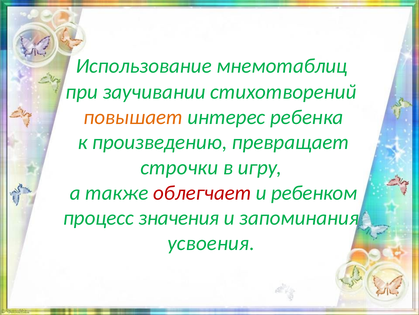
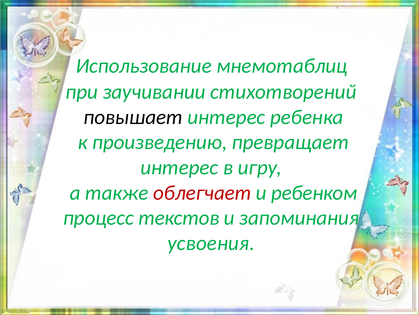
повышает colour: orange -> black (133, 117)
строчки: строчки -> интерес (179, 167)
значения: значения -> текстов (179, 217)
